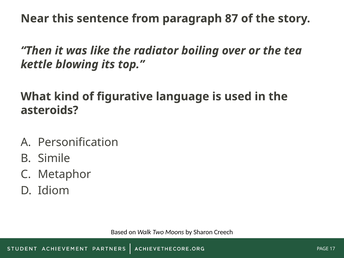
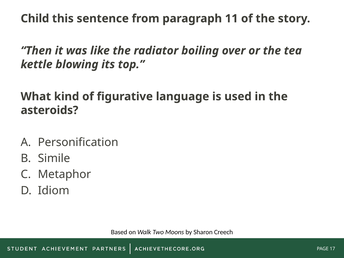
Near: Near -> Child (35, 19)
87: 87 -> 11 (232, 19)
